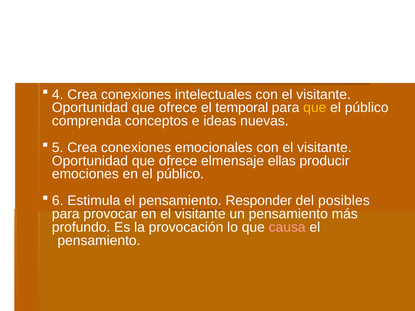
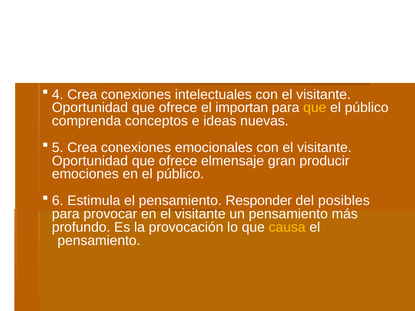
temporal: temporal -> importan (242, 108)
ellas: ellas -> gran (282, 161)
causa colour: pink -> yellow (287, 227)
